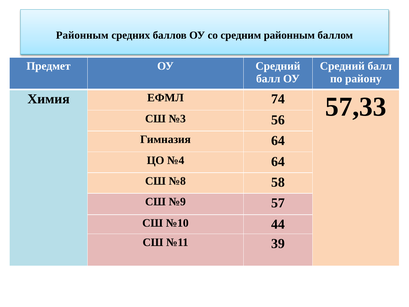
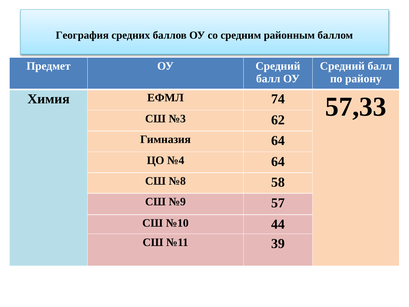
Районным: Районным -> География (82, 35)
56: 56 -> 62 (278, 120)
